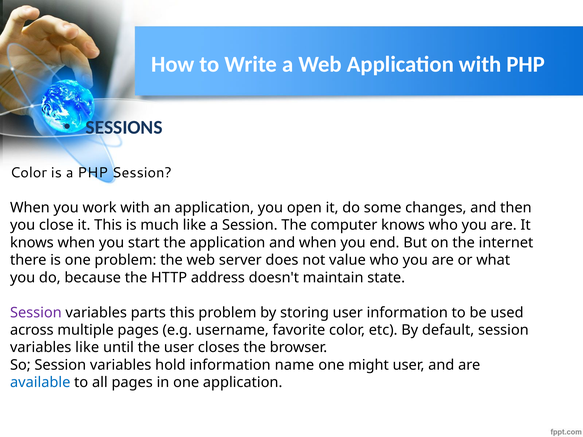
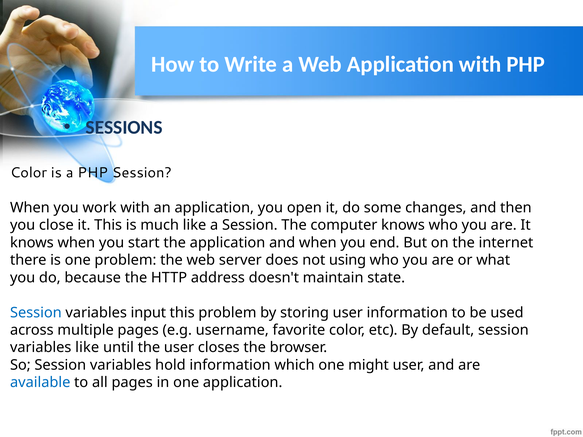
value: value -> using (348, 260)
Session colour: purple -> blue (36, 313)
parts: parts -> input (148, 313)
name: name -> which (295, 365)
